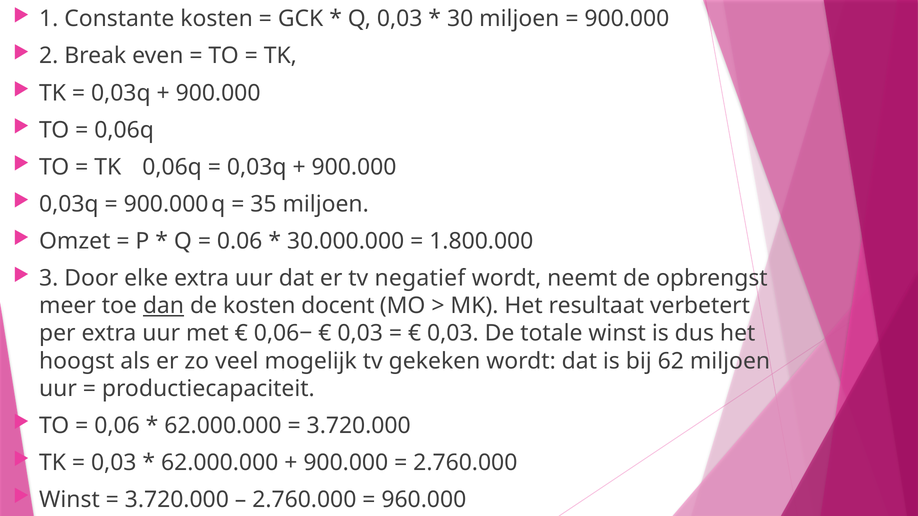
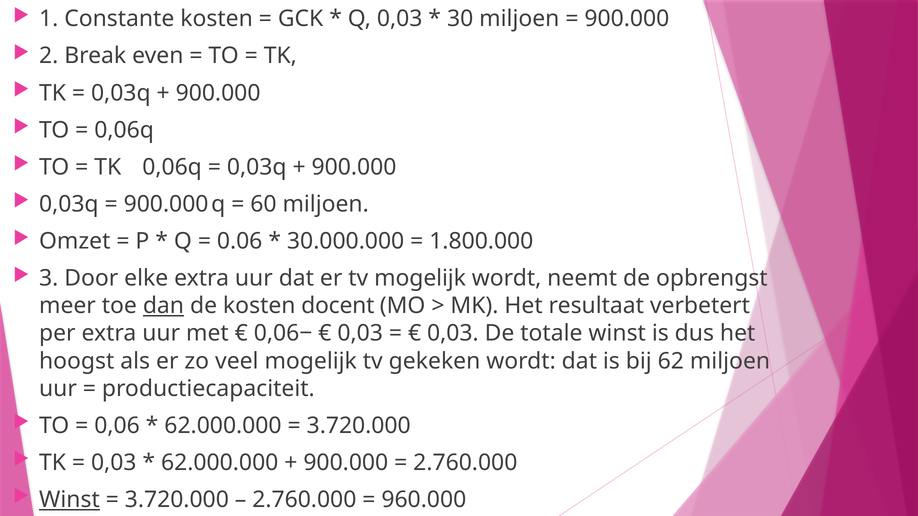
35: 35 -> 60 (263, 204)
tv negatief: negatief -> mogelijk (420, 279)
Winst underline: none -> present (69, 500)
